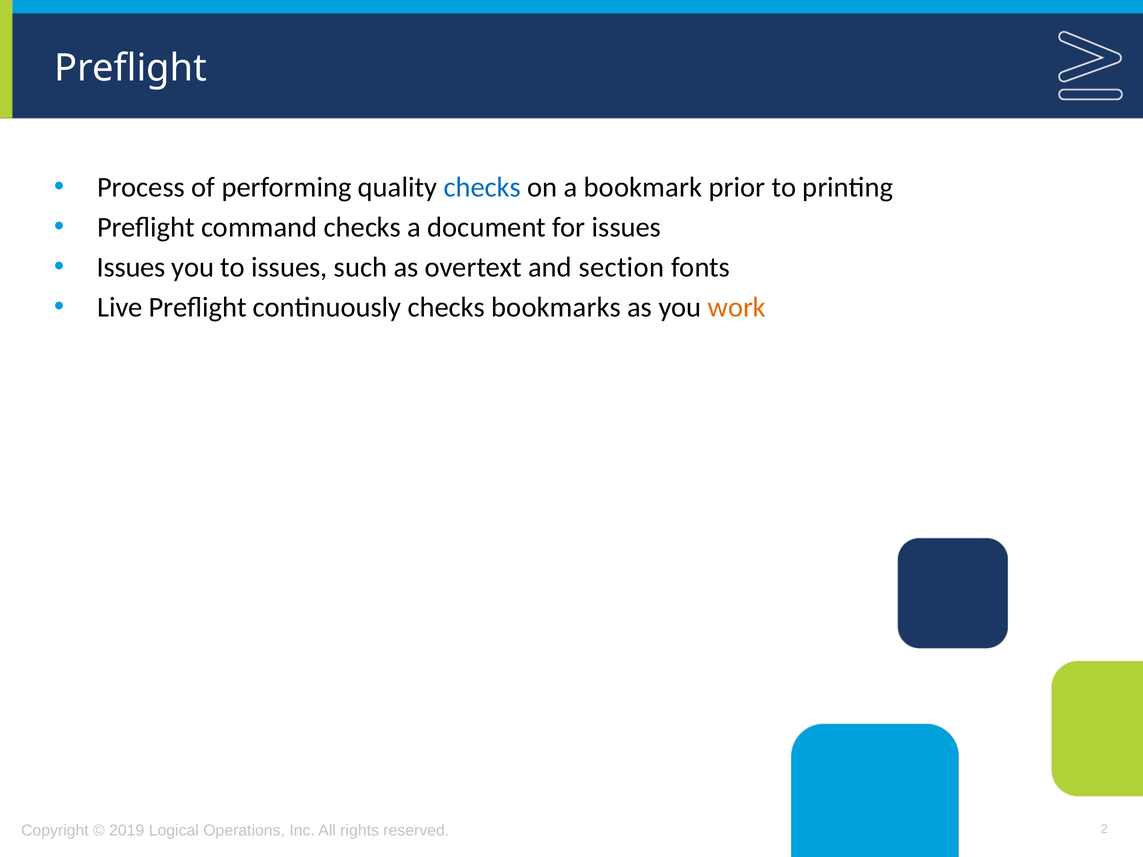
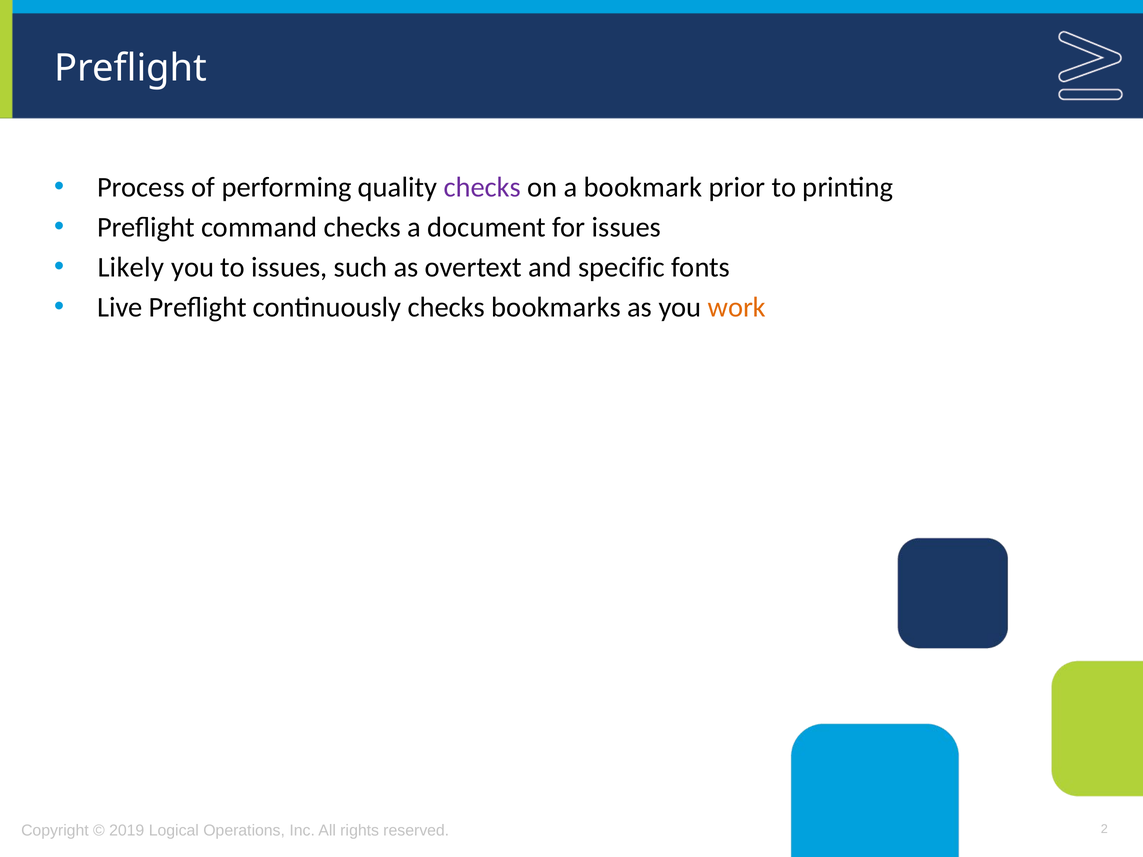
checks colour: blue -> purple (482, 188)
Issues: Issues -> Likely (131, 268)
section: section -> specific (622, 268)
